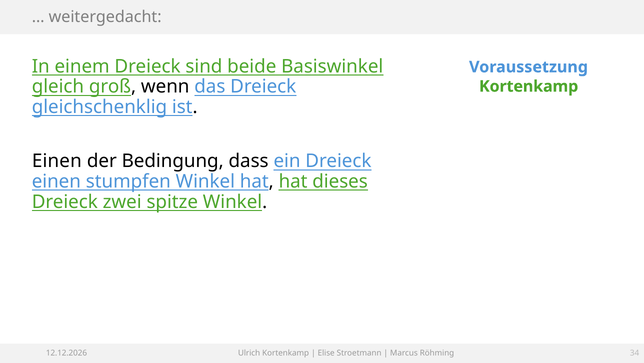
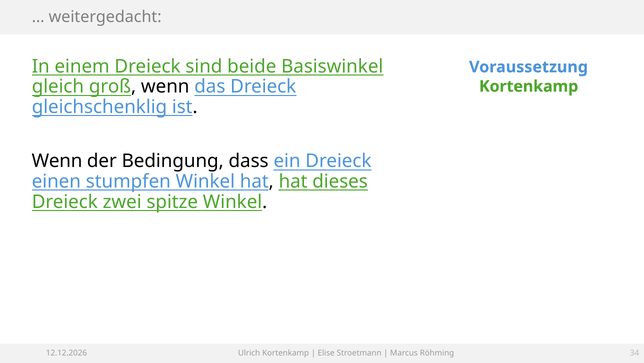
Einen: Einen -> Wenn (57, 161)
